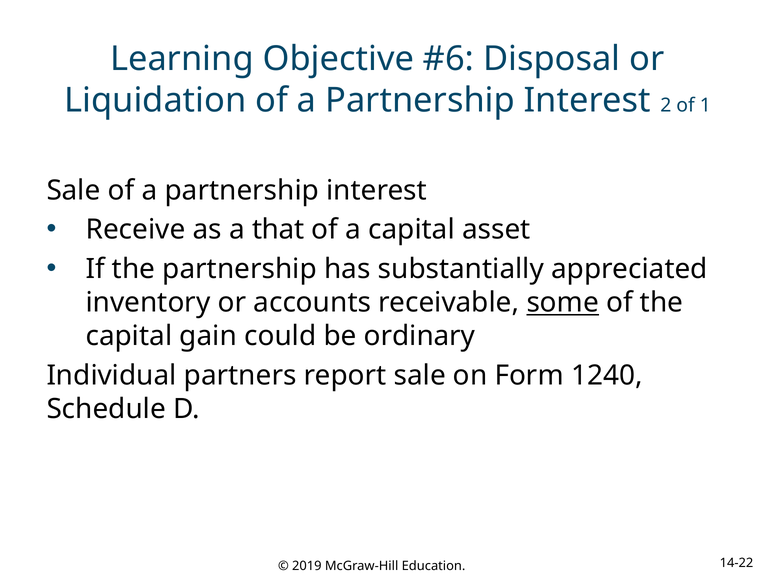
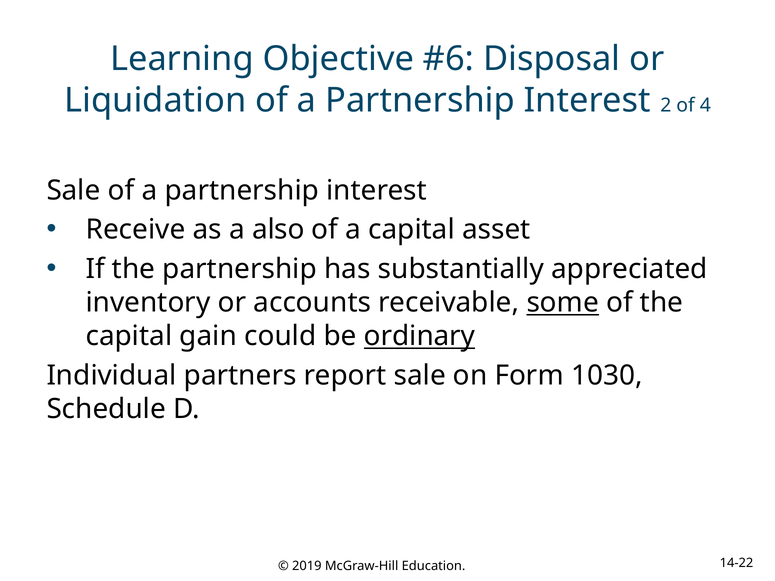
1: 1 -> 4 (705, 105)
that: that -> also (278, 230)
ordinary underline: none -> present (420, 336)
1240: 1240 -> 1030 (607, 376)
